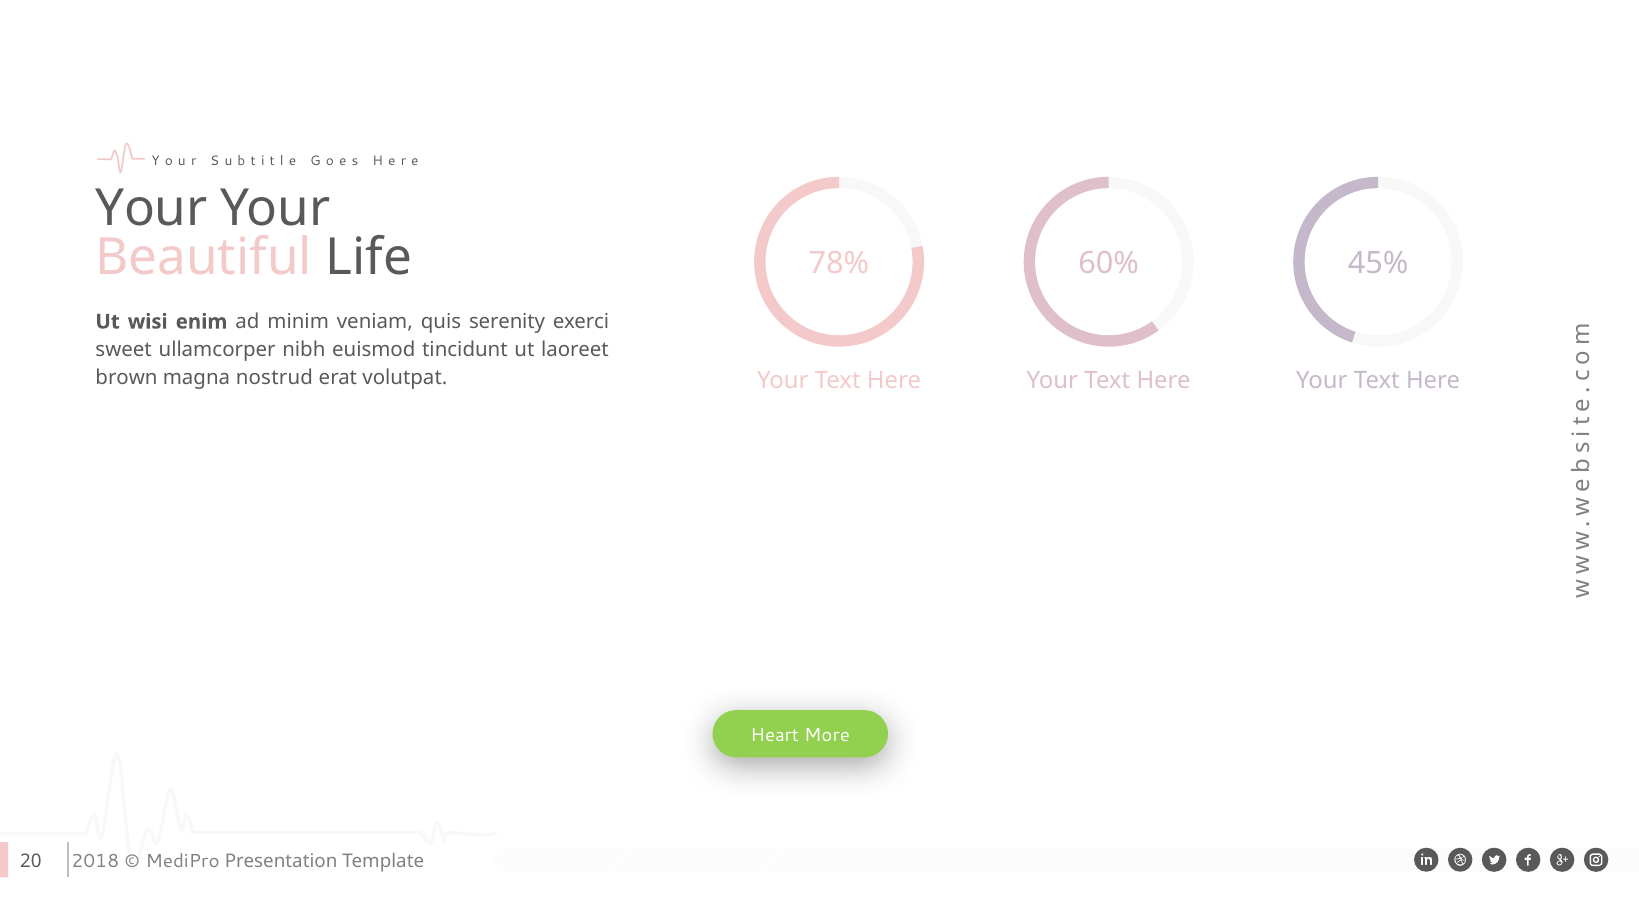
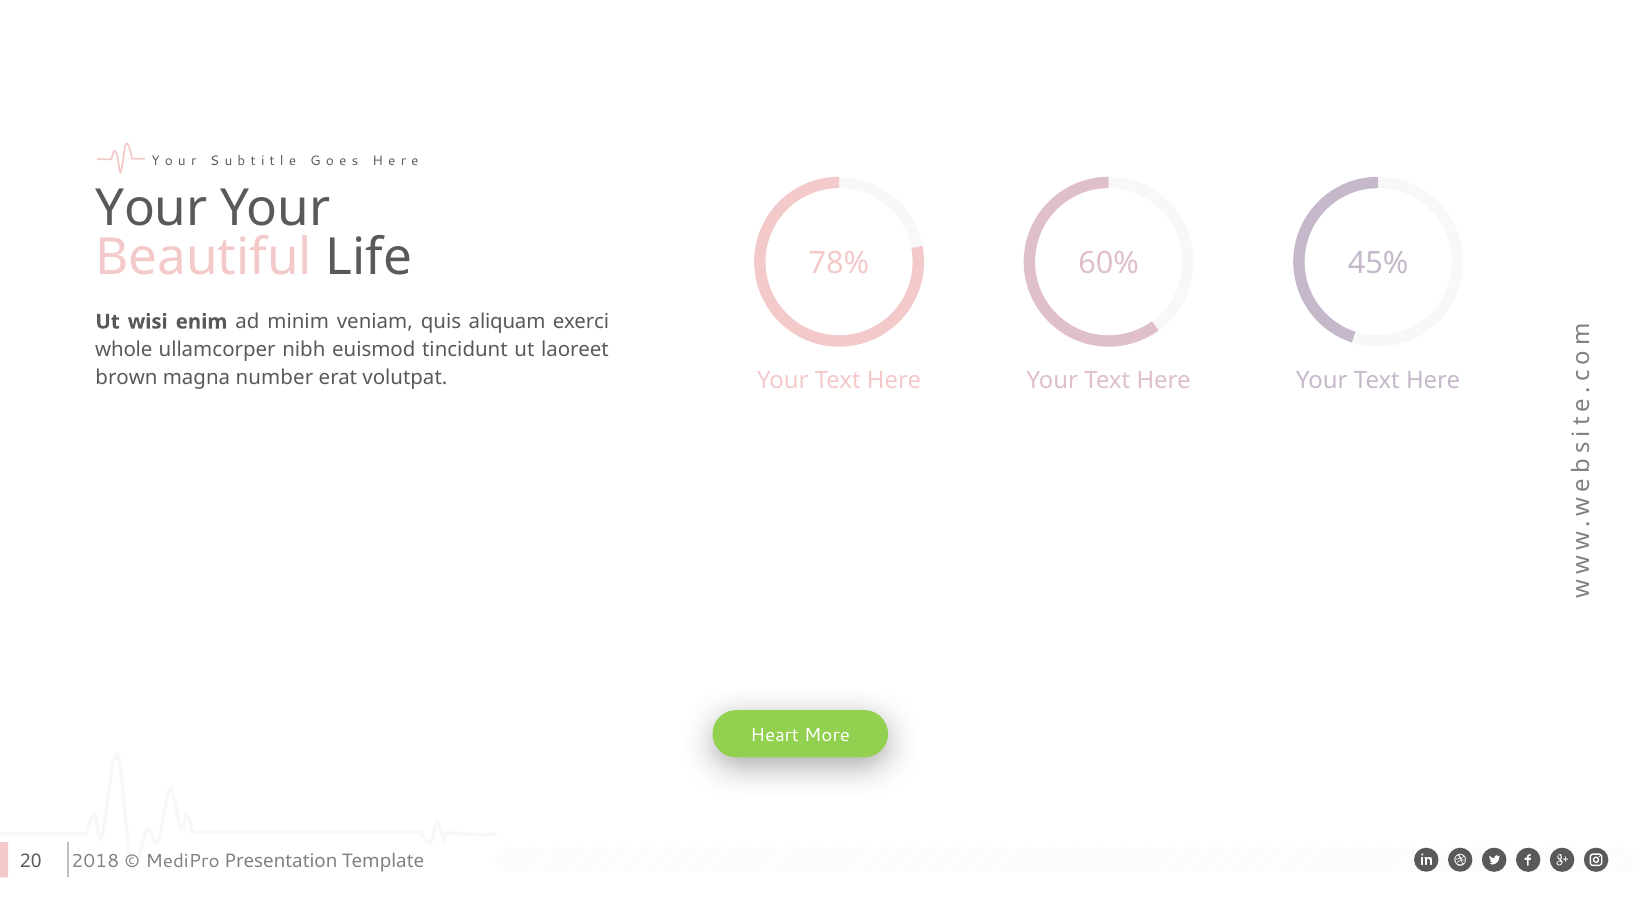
serenity: serenity -> aliquam (507, 322)
sweet: sweet -> whole (124, 350)
nostrud: nostrud -> number (274, 378)
